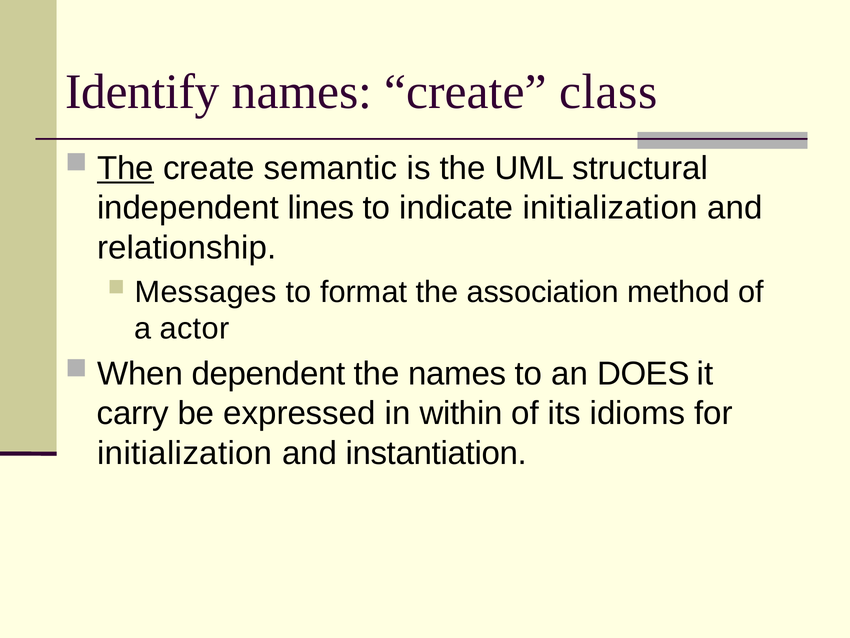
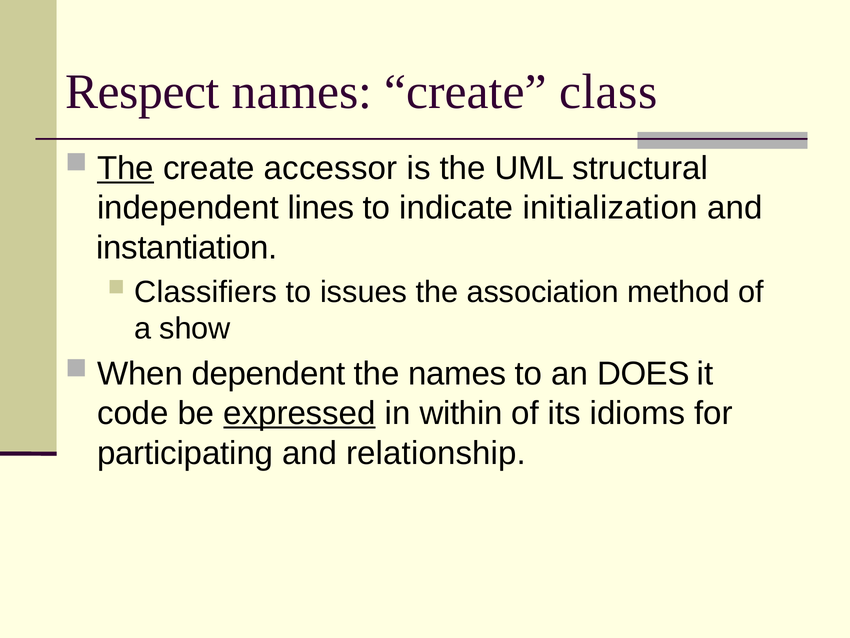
Identify: Identify -> Respect (142, 92)
semantic: semantic -> accessor (331, 168)
relationship: relationship -> instantiation (187, 247)
Messages: Messages -> Classifiers (206, 292)
format: format -> issues (364, 292)
actor: actor -> show (195, 328)
carry: carry -> code (133, 413)
expressed underline: none -> present (300, 413)
initialization: initialization -> participating (185, 453)
instantiation: instantiation -> relationship (436, 453)
